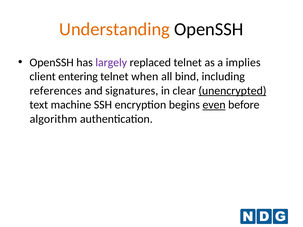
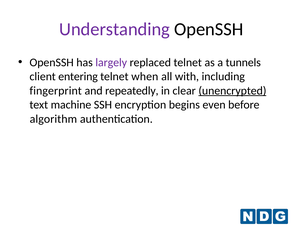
Understanding colour: orange -> purple (115, 29)
implies: implies -> tunnels (243, 62)
bind: bind -> with (187, 77)
references: references -> fingerprint (56, 91)
signatures: signatures -> repeatedly (132, 91)
even underline: present -> none (214, 105)
